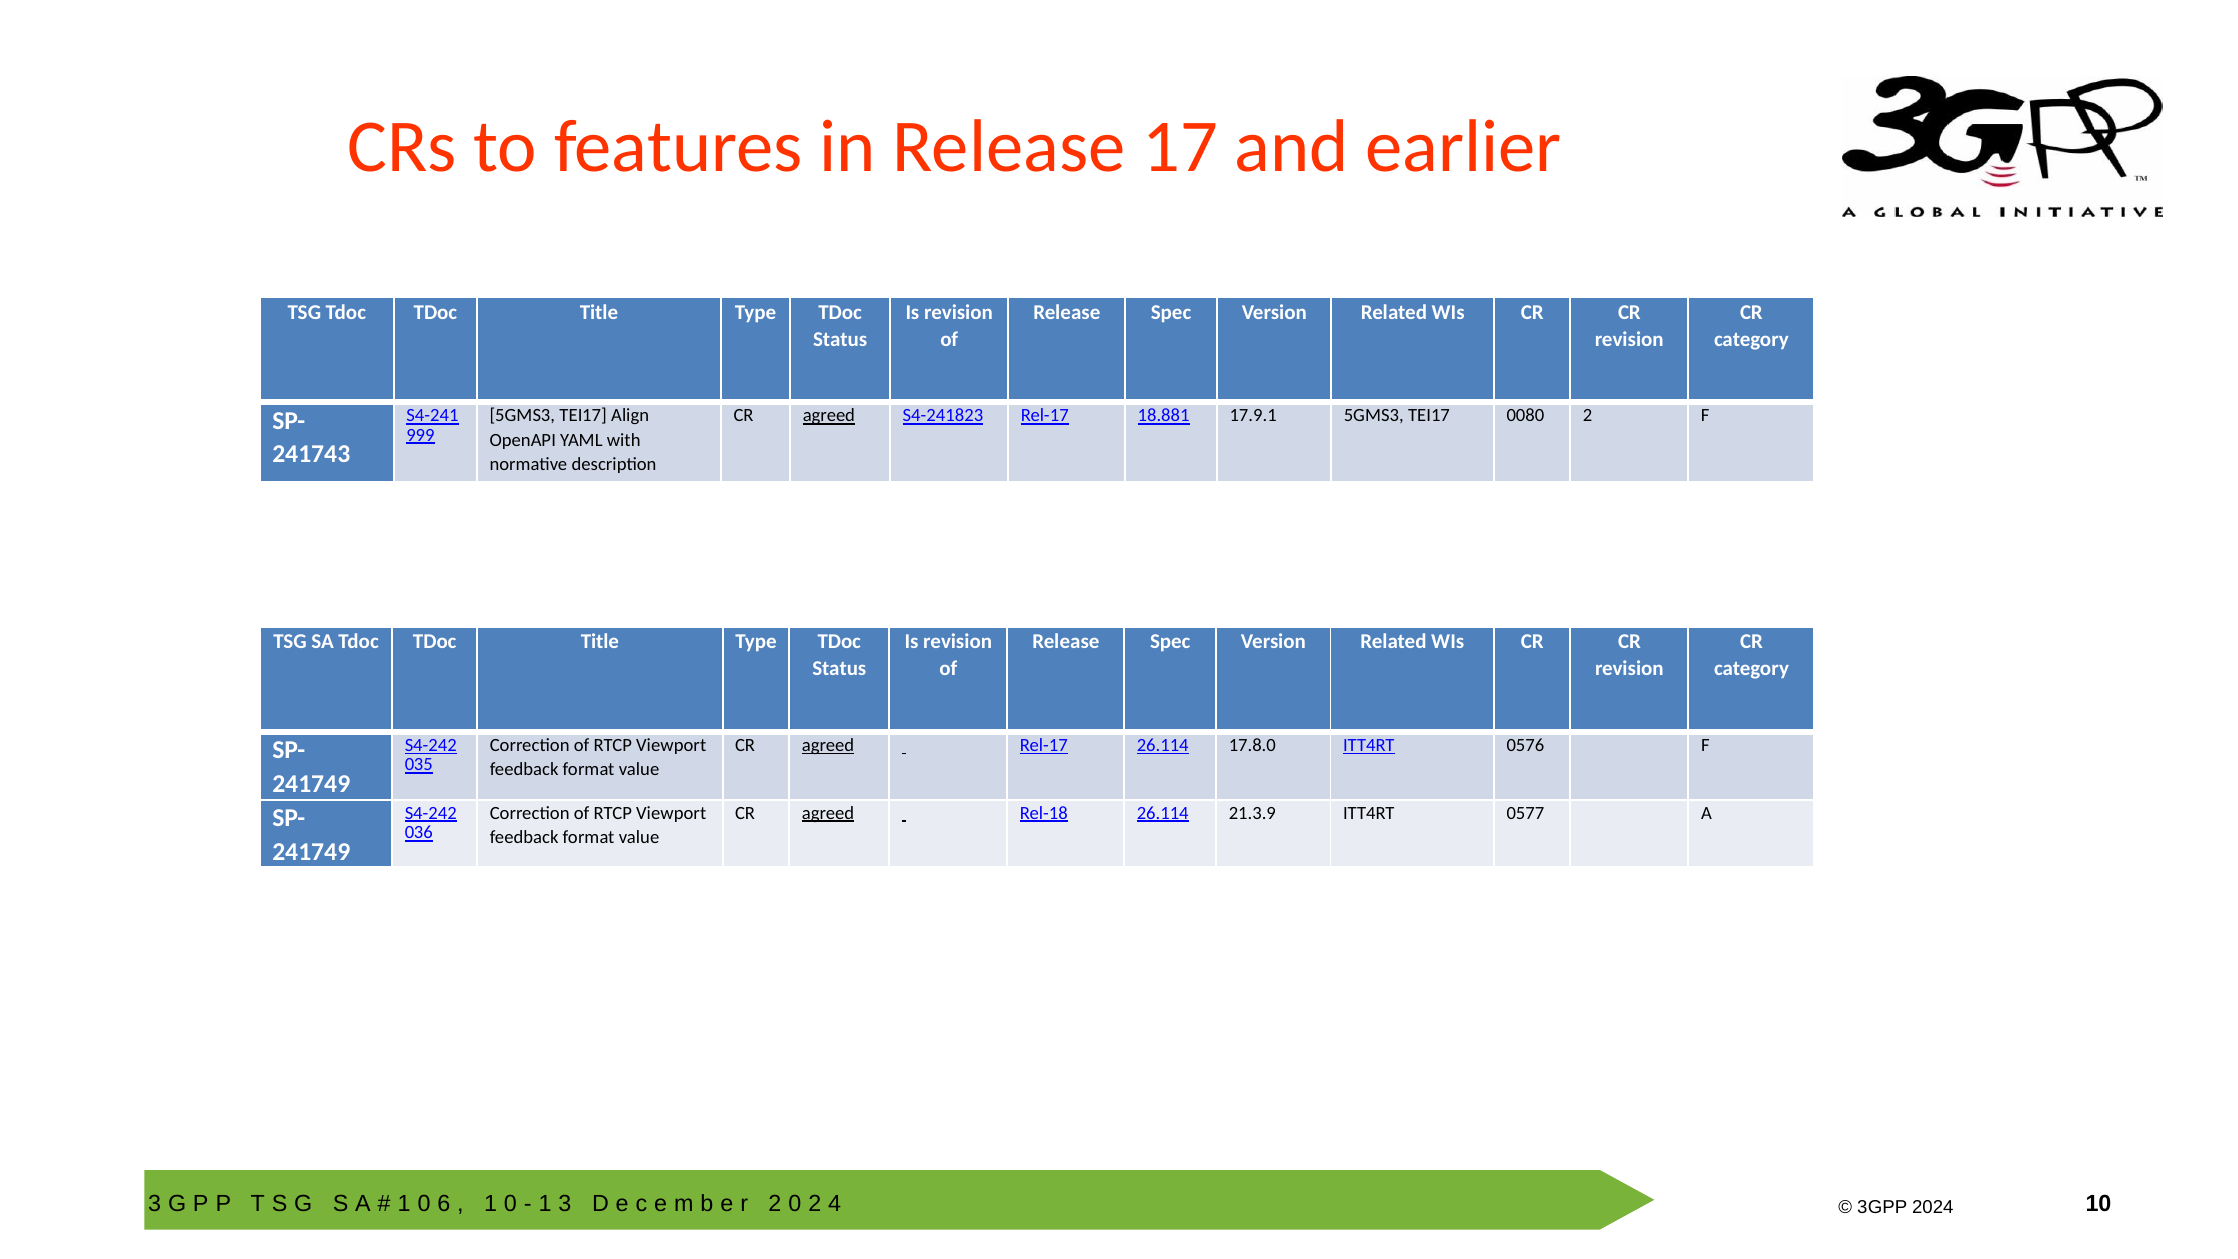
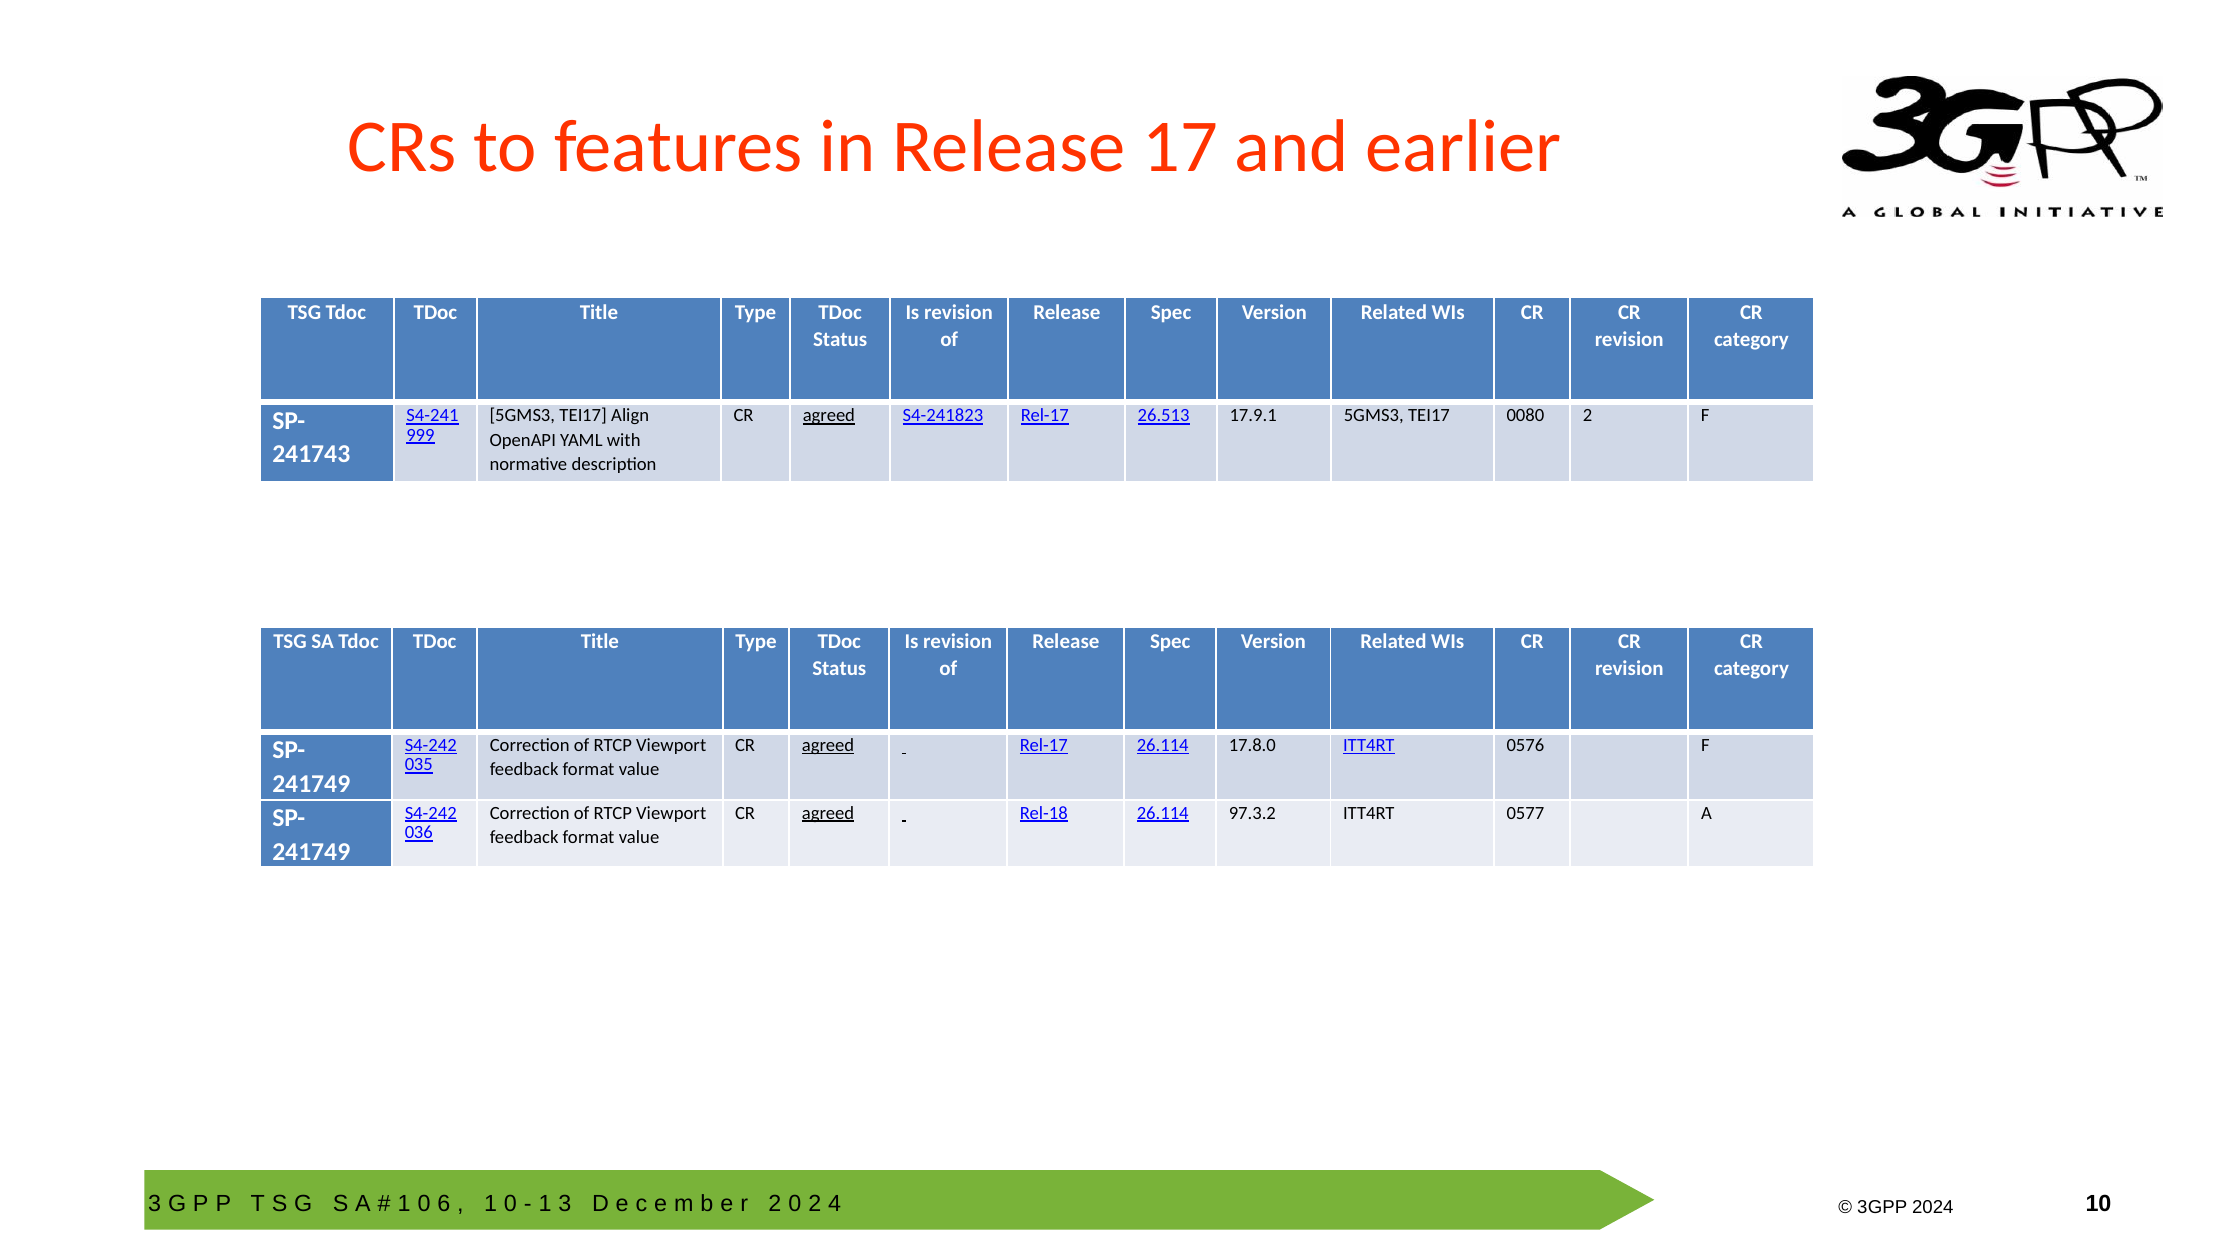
18.881: 18.881 -> 26.513 (1164, 416)
21.3.9: 21.3.9 -> 97.3.2 (1252, 813)
